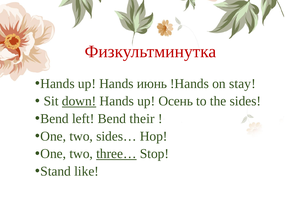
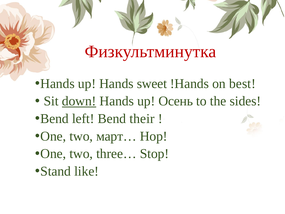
июнь: июнь -> sweet (152, 84)
stay: stay -> best (242, 84)
sides…: sides… -> март… (116, 136)
three… underline: present -> none (116, 154)
